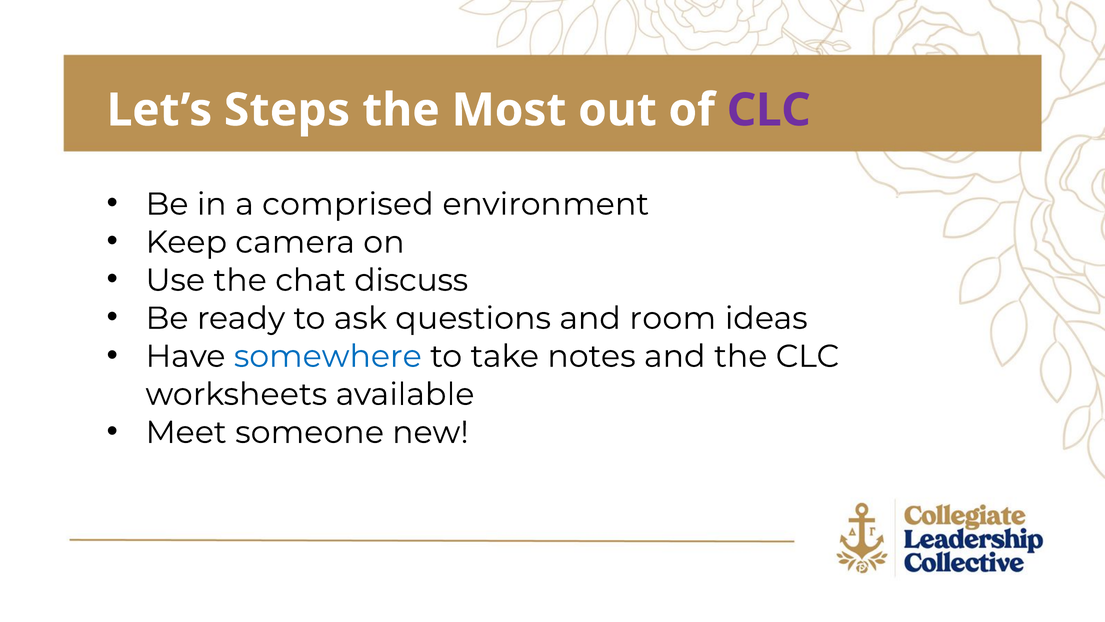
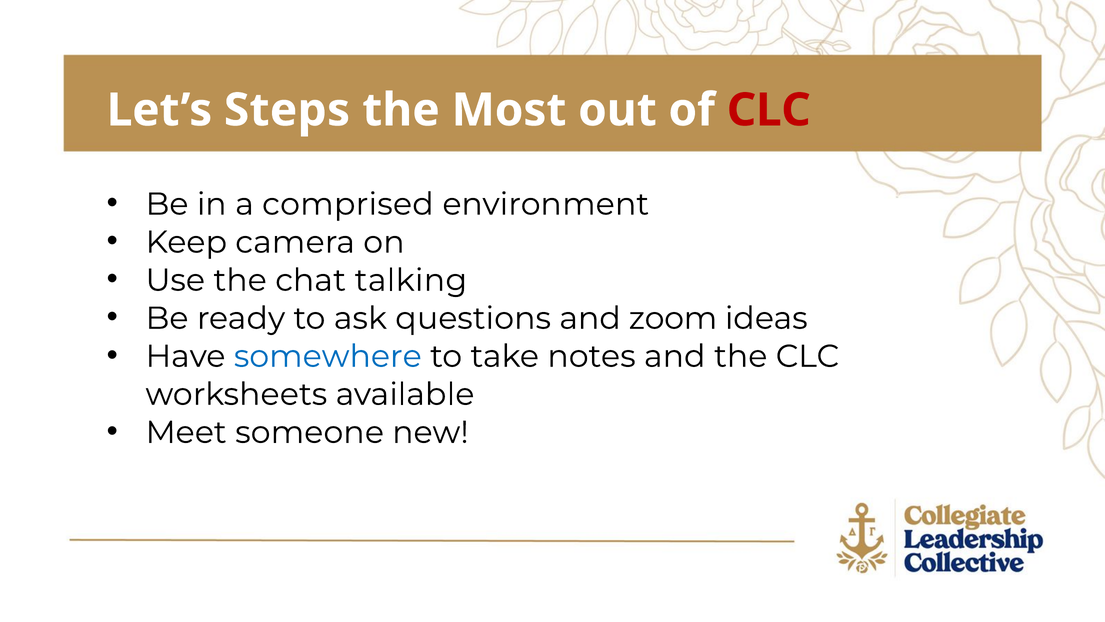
CLC colour: purple -> red (769, 110)
discuss: discuss -> talking (411, 280)
room: room -> zoom (673, 318)
